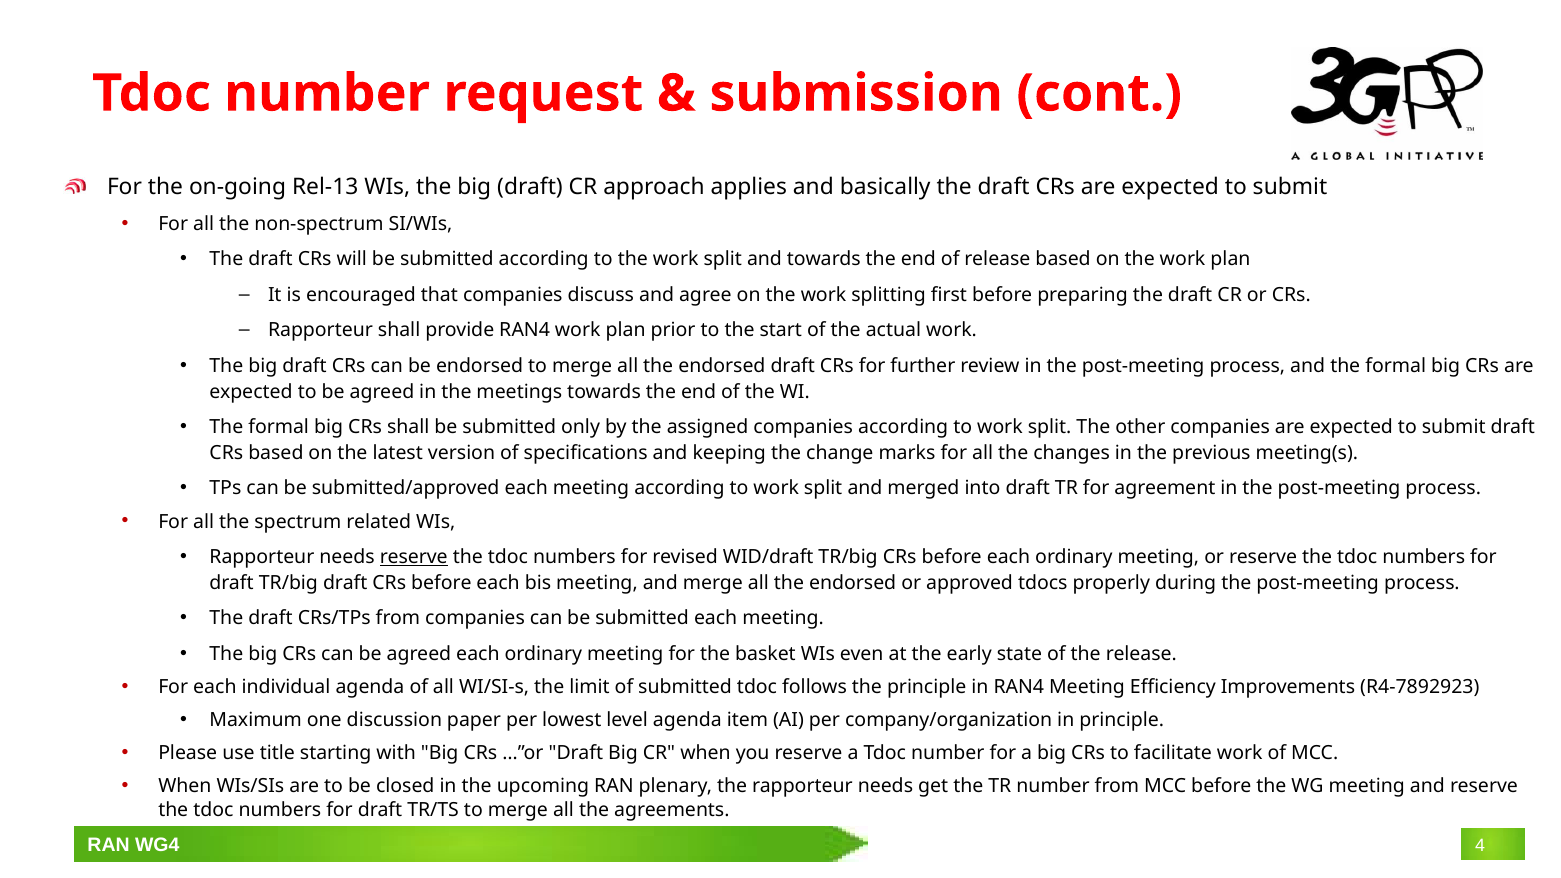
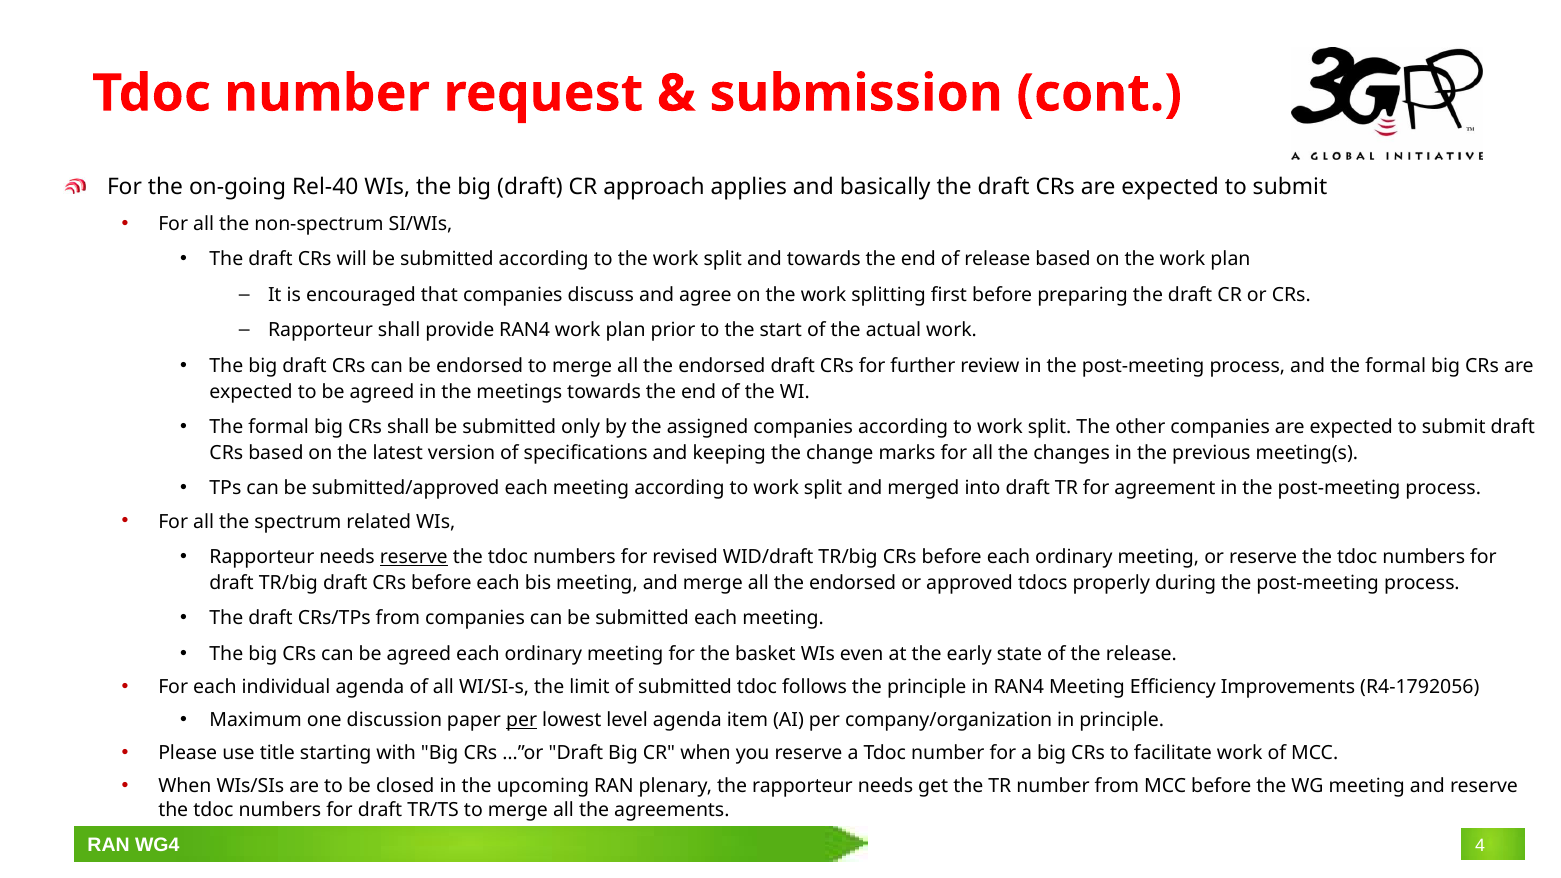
Rel-13: Rel-13 -> Rel-40 (325, 187)
R4-7892923: R4-7892923 -> R4-1792056 (1420, 687)
per underline: none -> present (522, 720)
